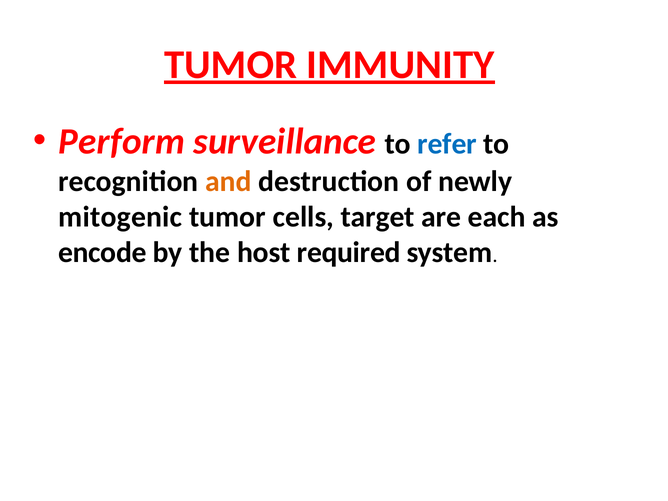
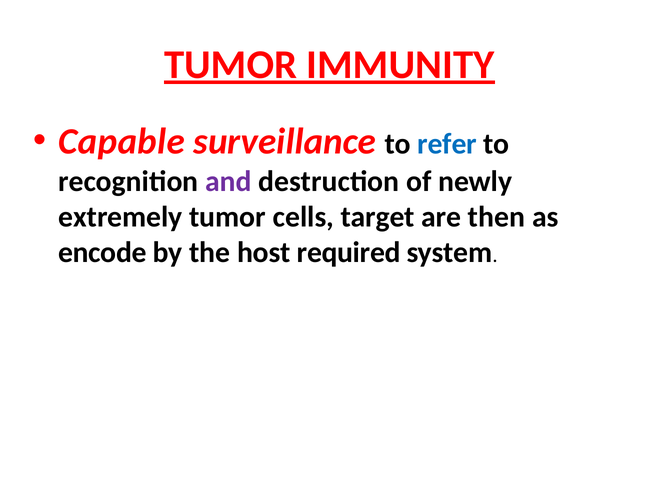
Perform: Perform -> Capable (122, 142)
and colour: orange -> purple (228, 181)
mitogenic: mitogenic -> extremely (120, 217)
each: each -> then (496, 217)
